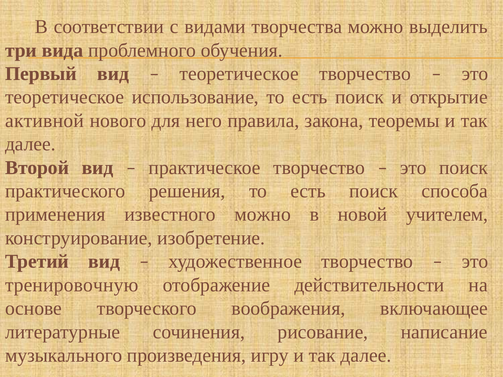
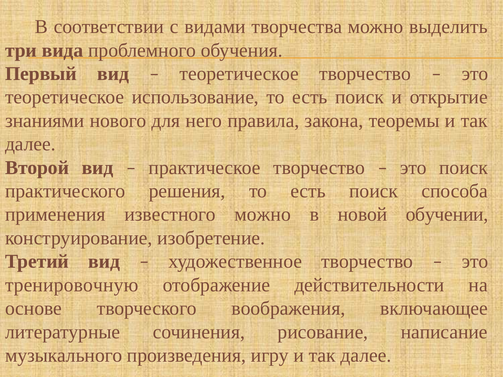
активной: активной -> знаниями (45, 121)
учителем: учителем -> обучении (447, 215)
